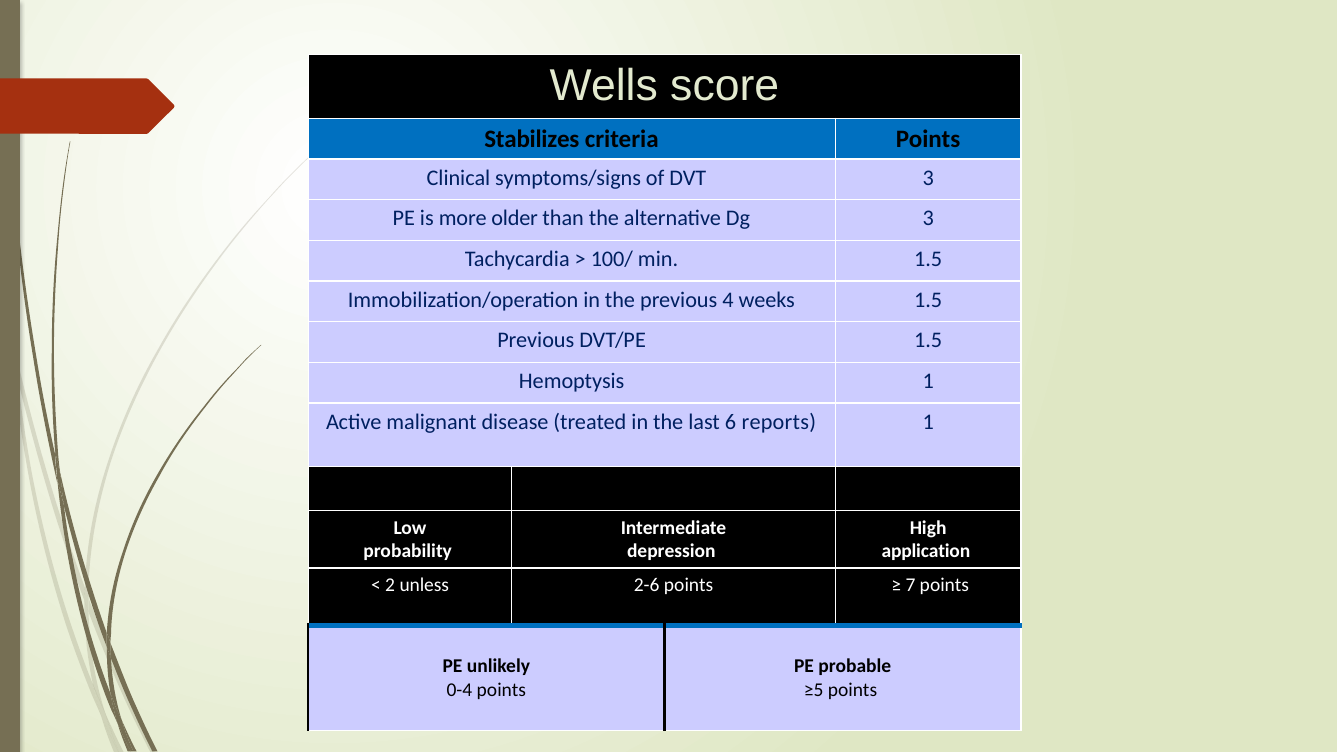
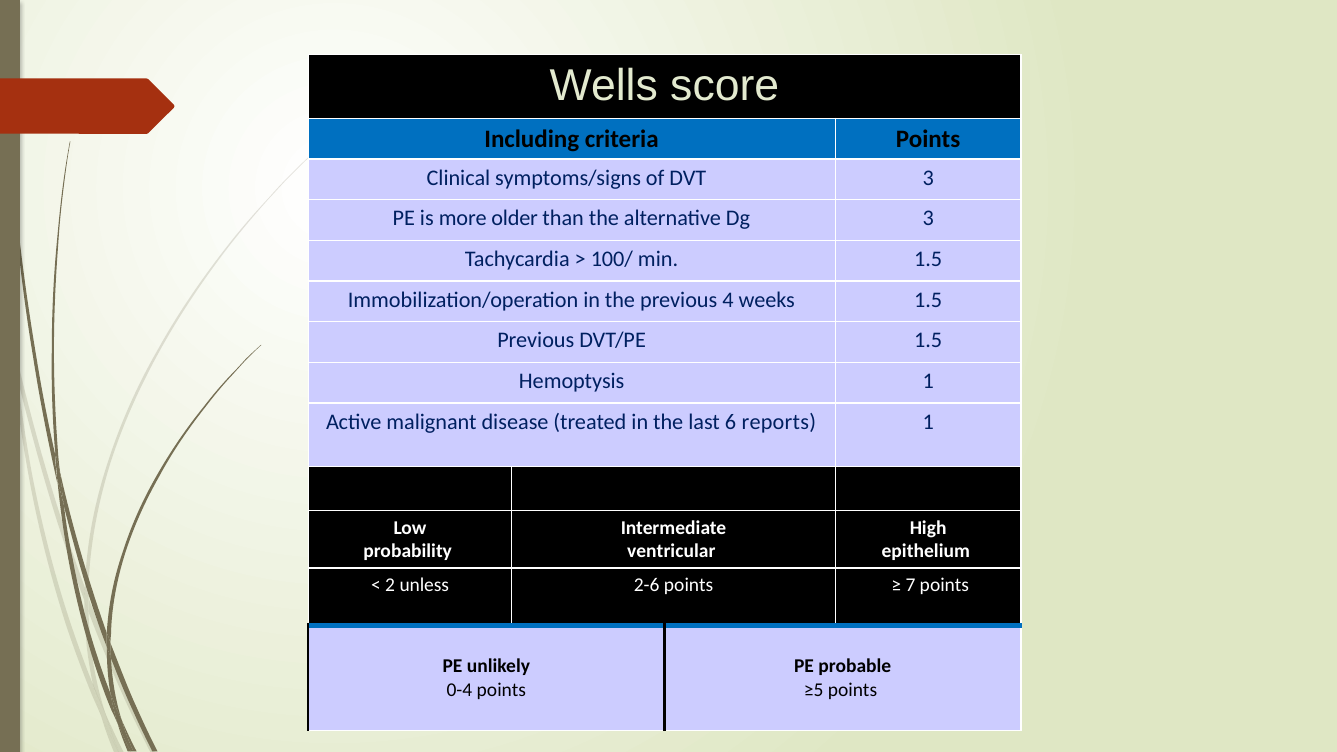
Stabilizes: Stabilizes -> Including (532, 139)
depression: depression -> ventricular (671, 551)
application: application -> epithelium (926, 551)
